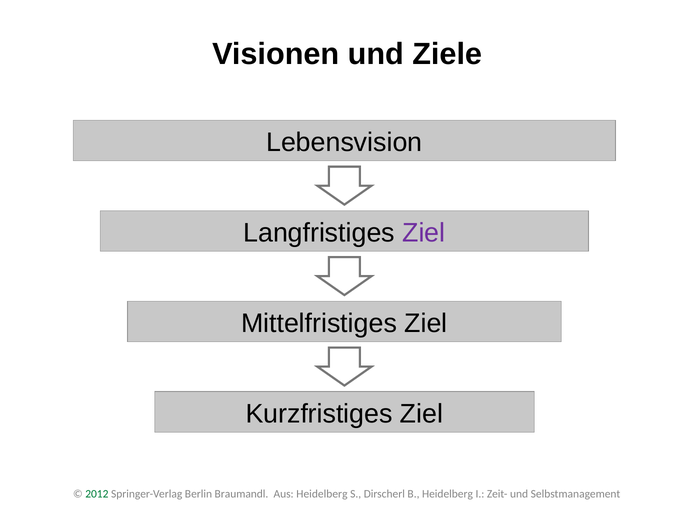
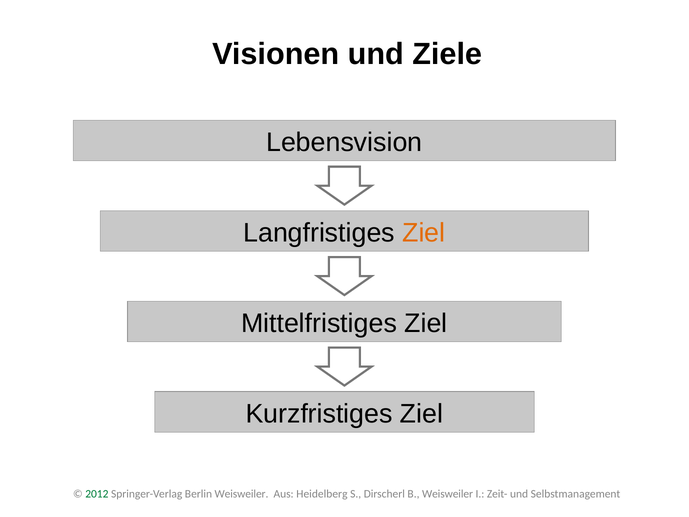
Ziel colour: purple -> orange (424, 233)
Berlin Braumandl: Braumandl -> Weisweiler (242, 493)
B Heidelberg: Heidelberg -> Weisweiler (448, 493)
